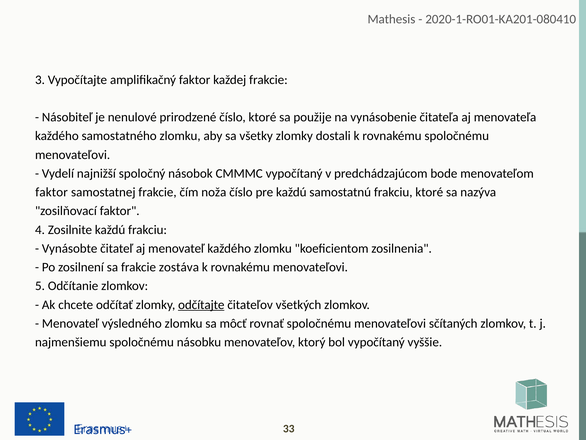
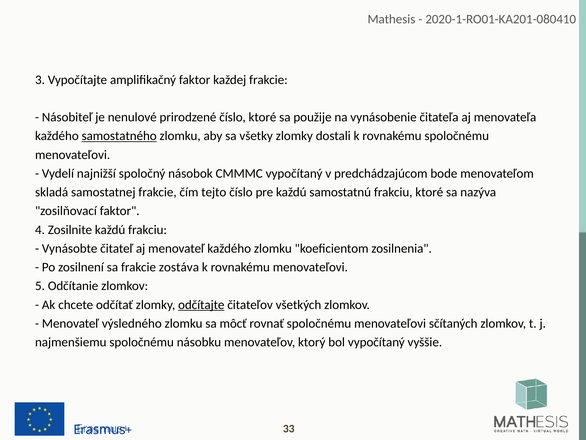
samostatného underline: none -> present (119, 136)
faktor: faktor -> skladá (52, 192)
noža: noža -> tejto (214, 192)
